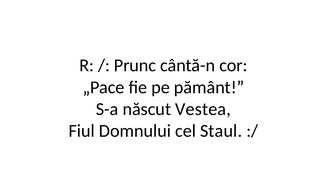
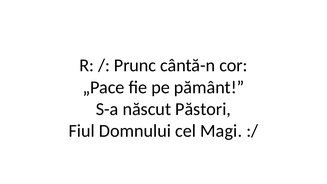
Vestea: Vestea -> Păstori (203, 109)
Staul: Staul -> Magi (221, 131)
